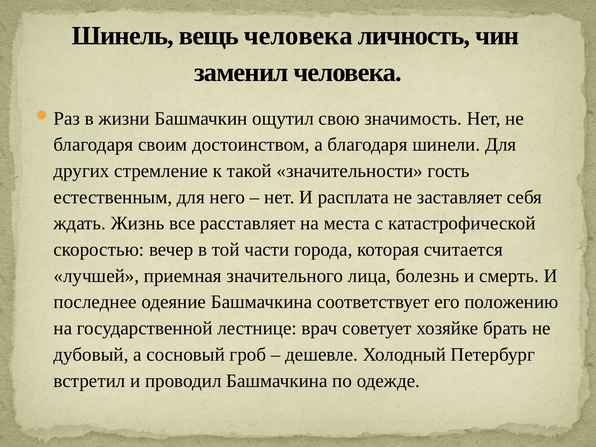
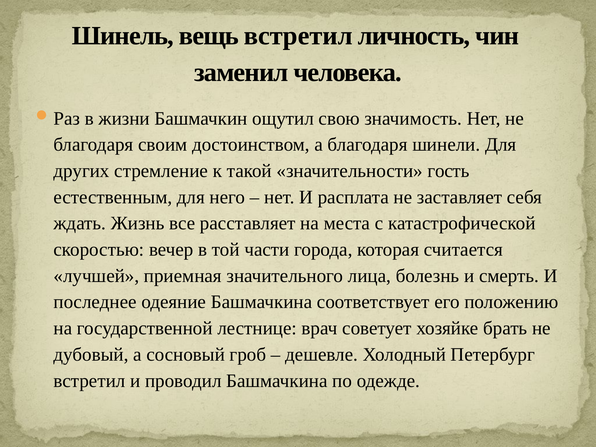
вещь человека: человека -> встретил (298, 36)
